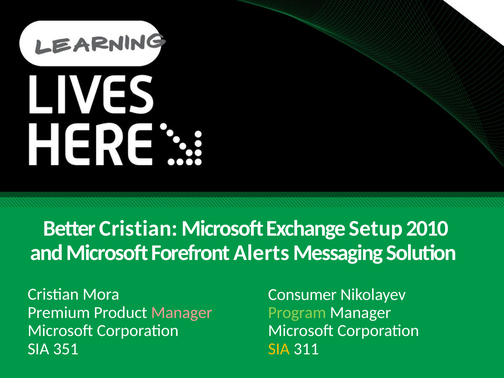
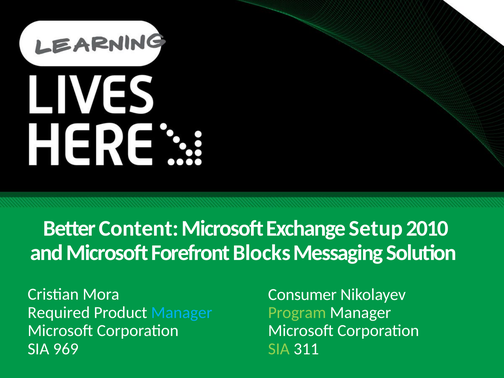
Better Cristian: Cristian -> Content (139, 229)
Alerts: Alerts -> Blocks (262, 253)
Premium: Premium -> Required (59, 313)
Manager colour: pink -> light blue (182, 313)
351: 351 -> 969 (66, 349)
SIA colour: yellow -> light green (279, 349)
